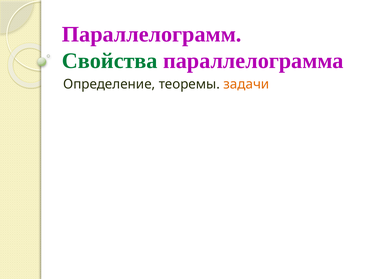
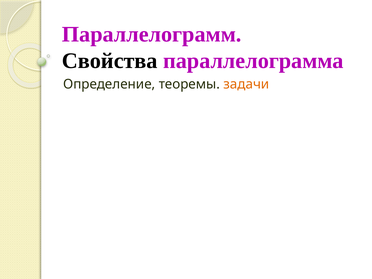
Свойства colour: green -> black (110, 61)
